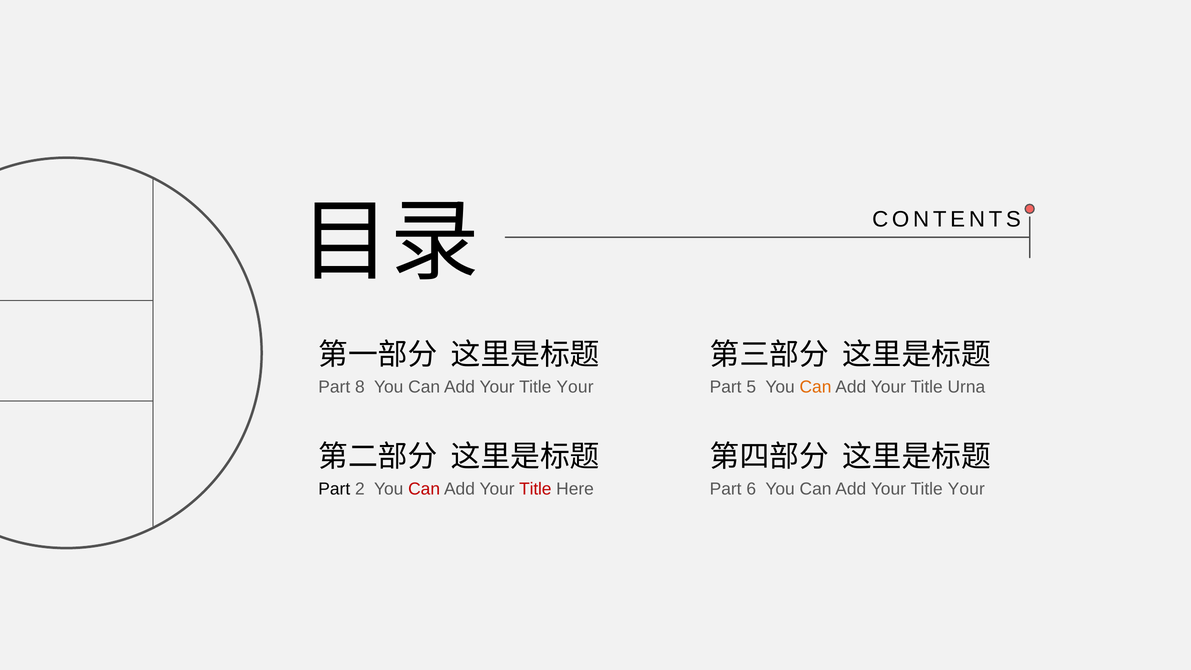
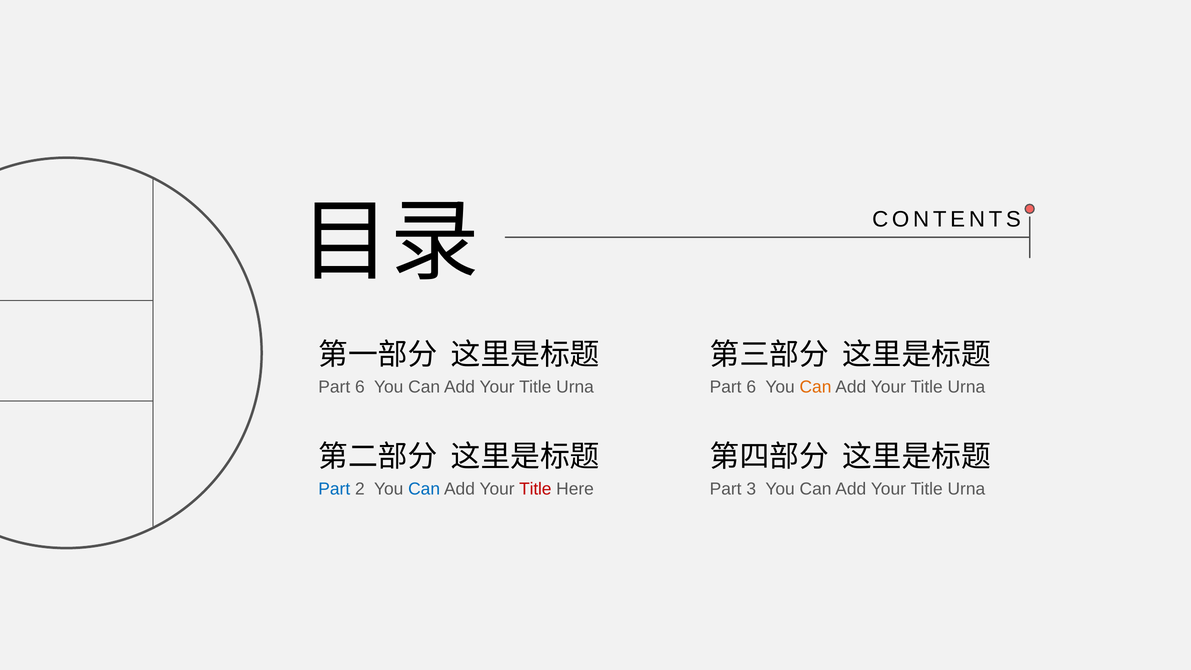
8: 8 -> 6 (360, 387)
Your: Your -> Urna (575, 387)
5: 5 -> 6 (751, 387)
Part colour: black -> blue (334, 489)
Can colour: red -> blue (424, 489)
6: 6 -> 3 (751, 489)
Your: Your -> Urna (966, 489)
